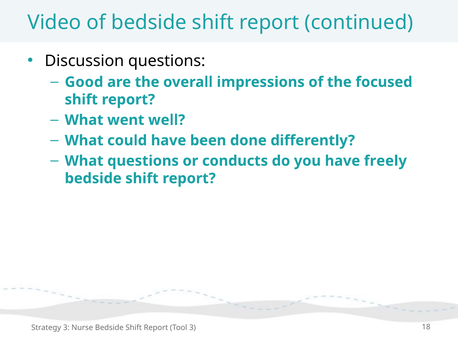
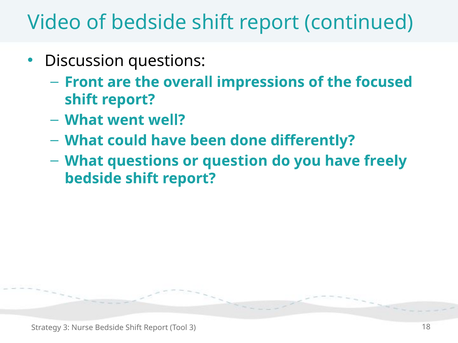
Good: Good -> Front (84, 82)
conducts: conducts -> question (235, 161)
